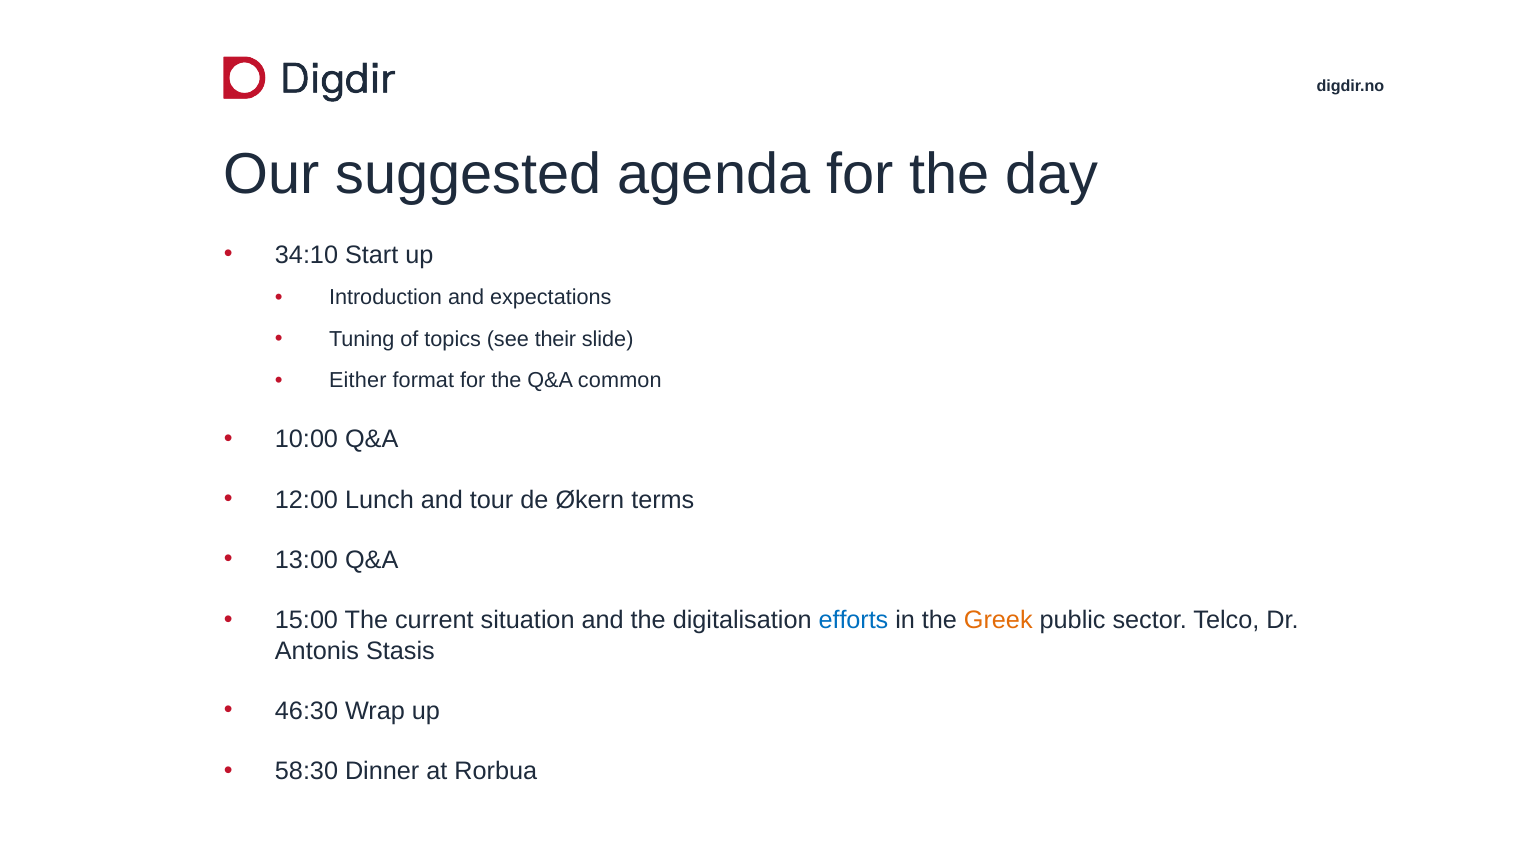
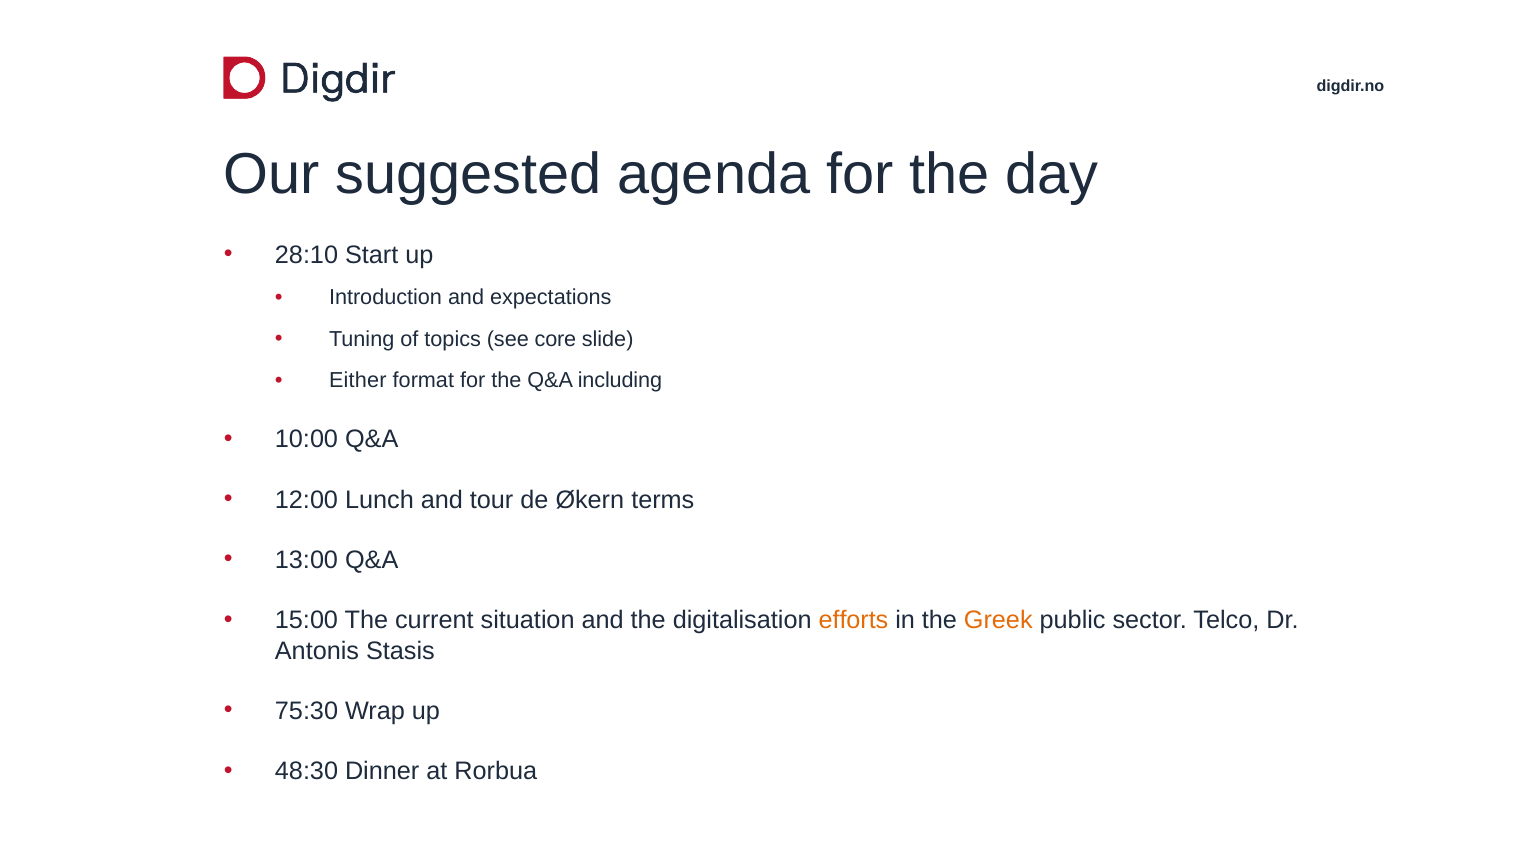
34:10: 34:10 -> 28:10 (307, 255)
their: their -> core (555, 339)
common: common -> including (620, 380)
efforts colour: blue -> orange (853, 620)
46:30: 46:30 -> 75:30 (307, 711)
58:30: 58:30 -> 48:30 (307, 771)
